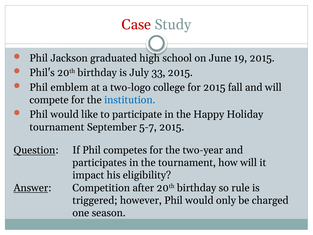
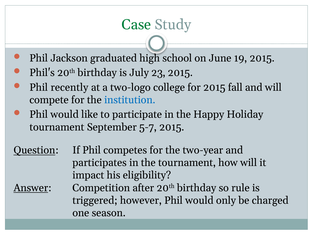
Case colour: red -> green (136, 25)
33: 33 -> 23 (158, 73)
emblem: emblem -> recently (69, 87)
